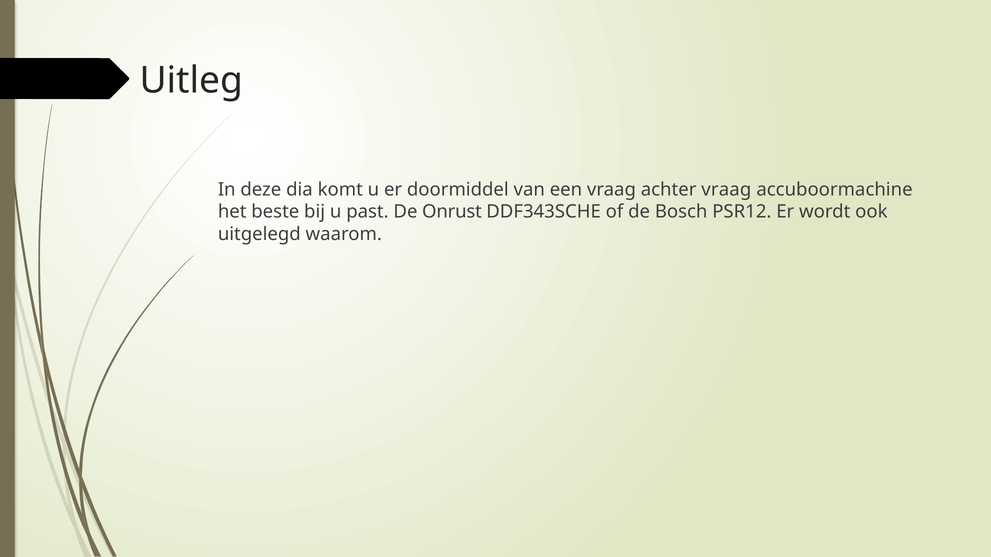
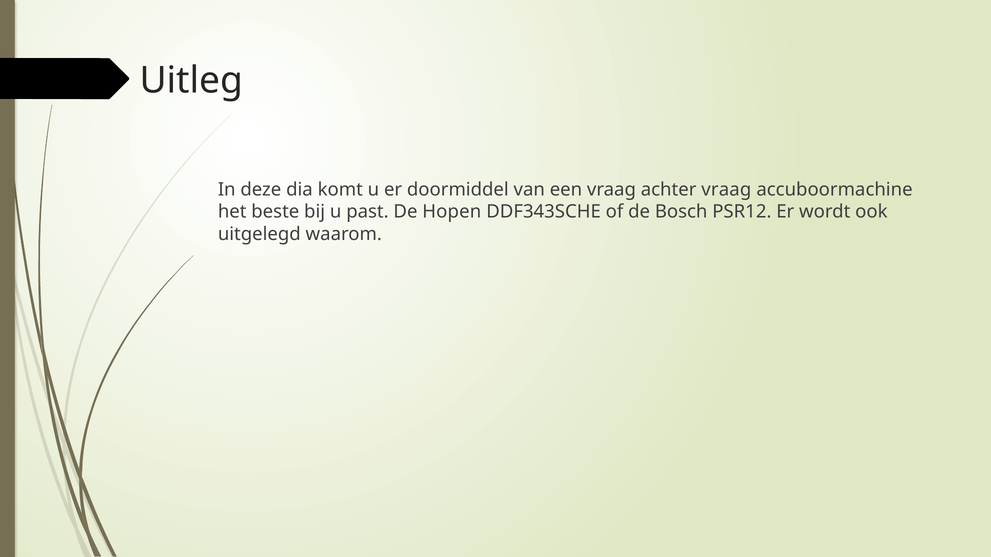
Onrust: Onrust -> Hopen (452, 212)
